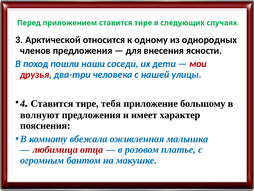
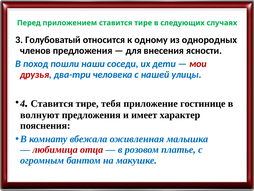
Арктической: Арктической -> Голубоватый (53, 40)
большому: большому -> гостинице (203, 103)
